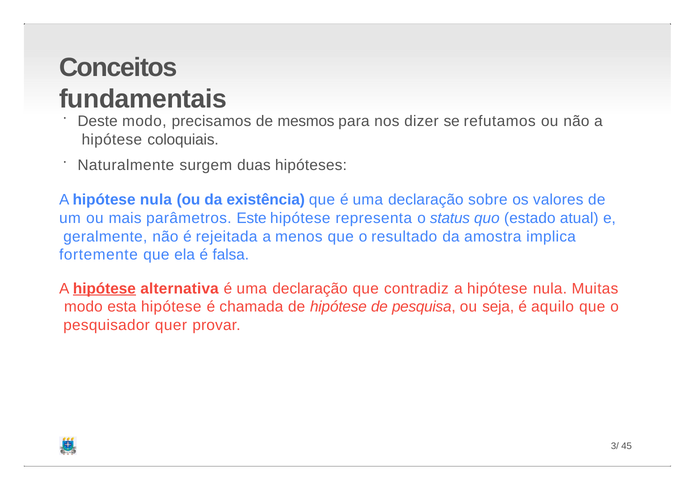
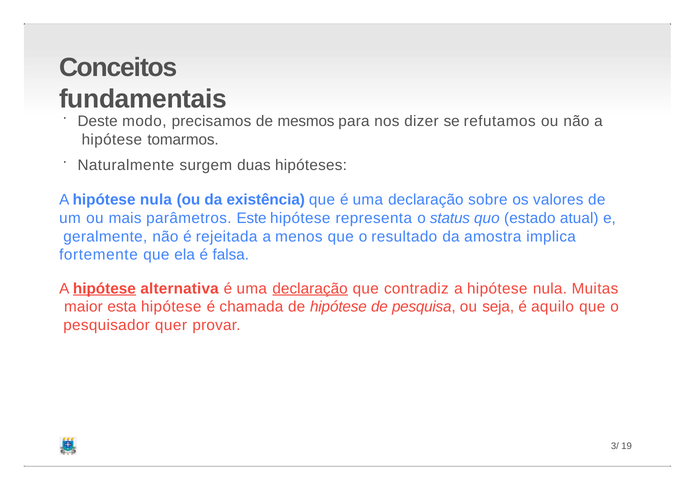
coloquiais: coloquiais -> tomarmos (183, 140)
declaração underline: none -> present (310, 289)
modo: modo -> maior (83, 307)
45: 45 -> 19 (627, 446)
